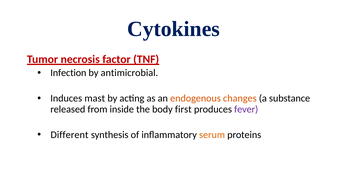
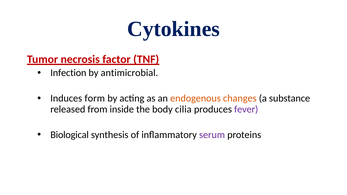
mast: mast -> form (95, 98)
first: first -> cilia (183, 109)
Different: Different -> Biological (70, 135)
serum colour: orange -> purple (212, 135)
